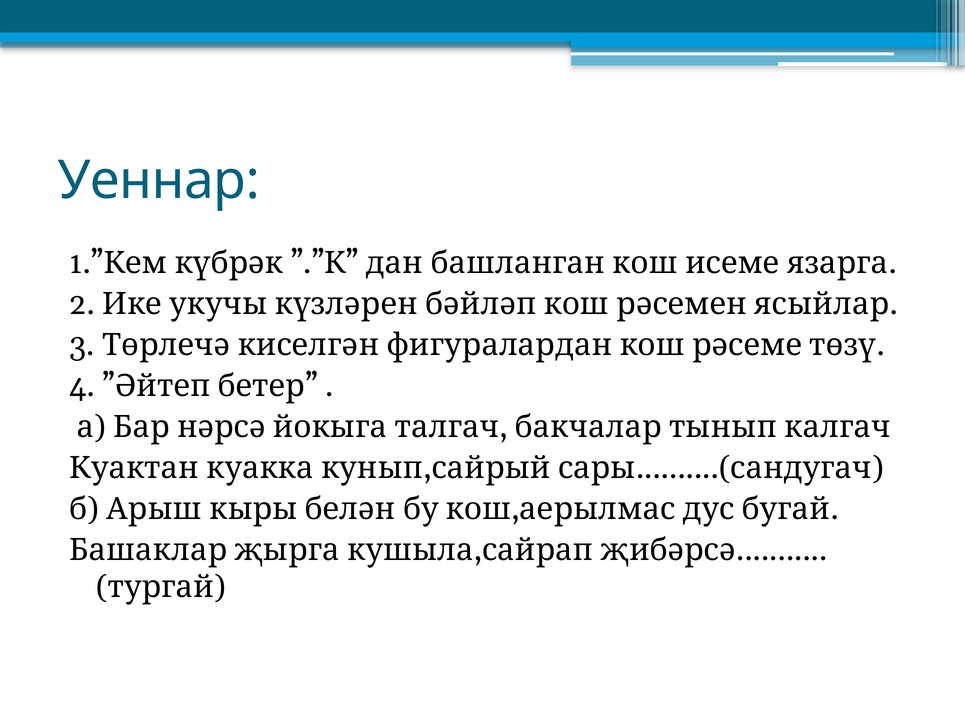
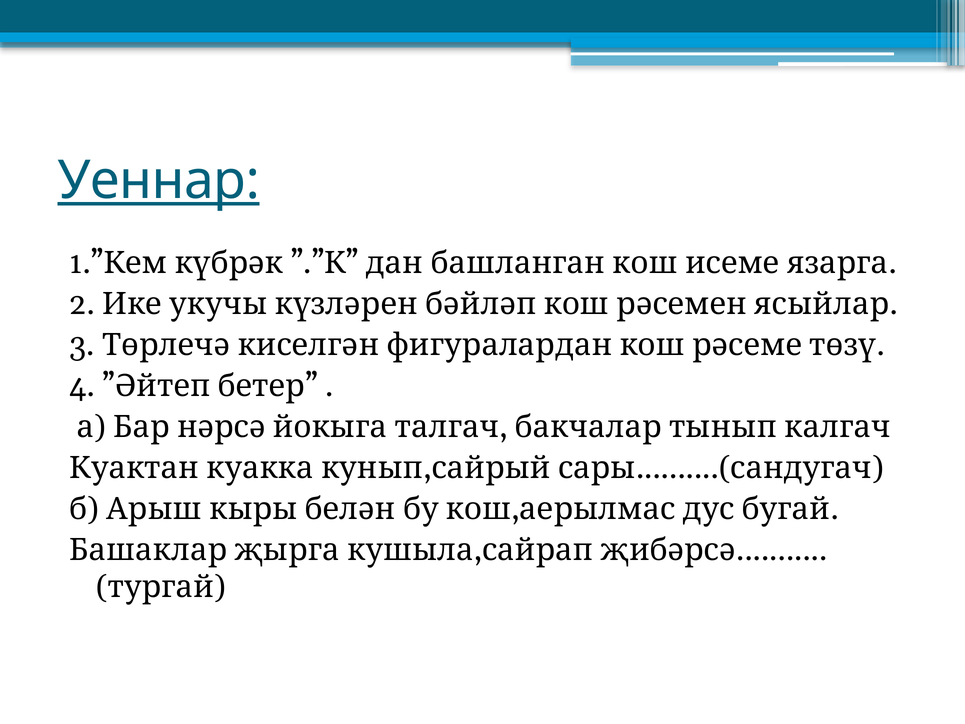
Уеннар underline: none -> present (159, 181)
